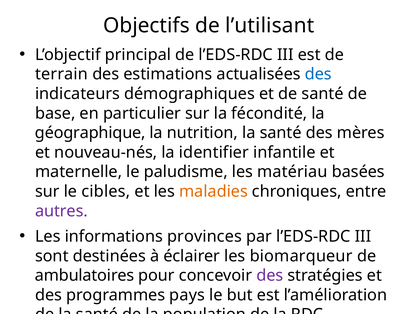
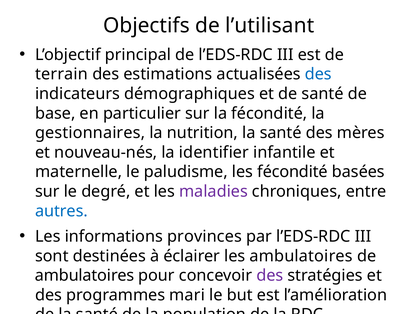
géographique: géographique -> gestionnaires (90, 133)
les matériau: matériau -> fécondité (293, 172)
cibles: cibles -> degré (106, 191)
maladies colour: orange -> purple (213, 191)
autres colour: purple -> blue (61, 211)
les biomarqueur: biomarqueur -> ambulatoires (301, 256)
pays: pays -> mari (187, 295)
